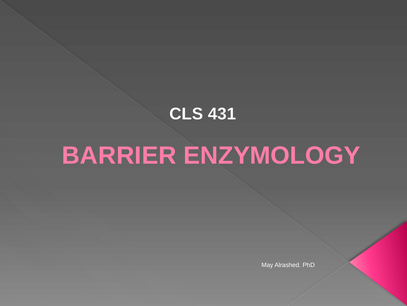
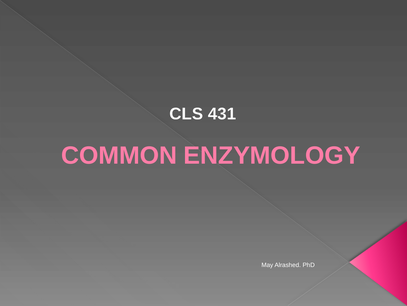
BARRIER: BARRIER -> COMMON (119, 155)
